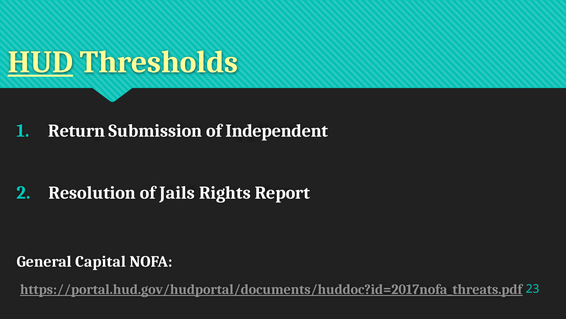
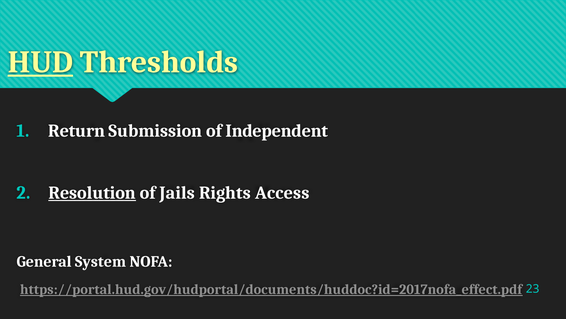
Resolution underline: none -> present (92, 192)
Report: Report -> Access (282, 192)
Capital: Capital -> System (101, 261)
https://portal.hud.gov/hudportal/documents/huddoc?id=2017nofa_threats.pdf: https://portal.hud.gov/hudportal/documents/huddoc?id=2017nofa_threats.pdf -> https://portal.hud.gov/hudportal/documents/huddoc?id=2017nofa_effect.pdf (271, 289)
